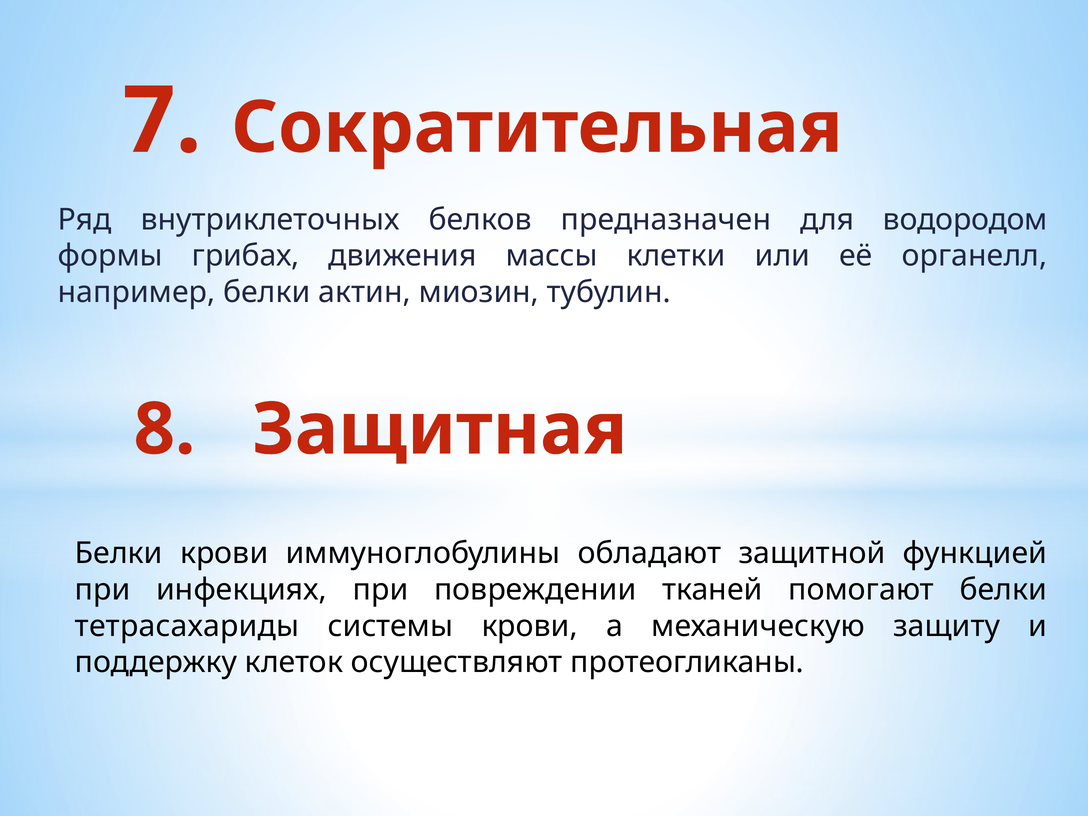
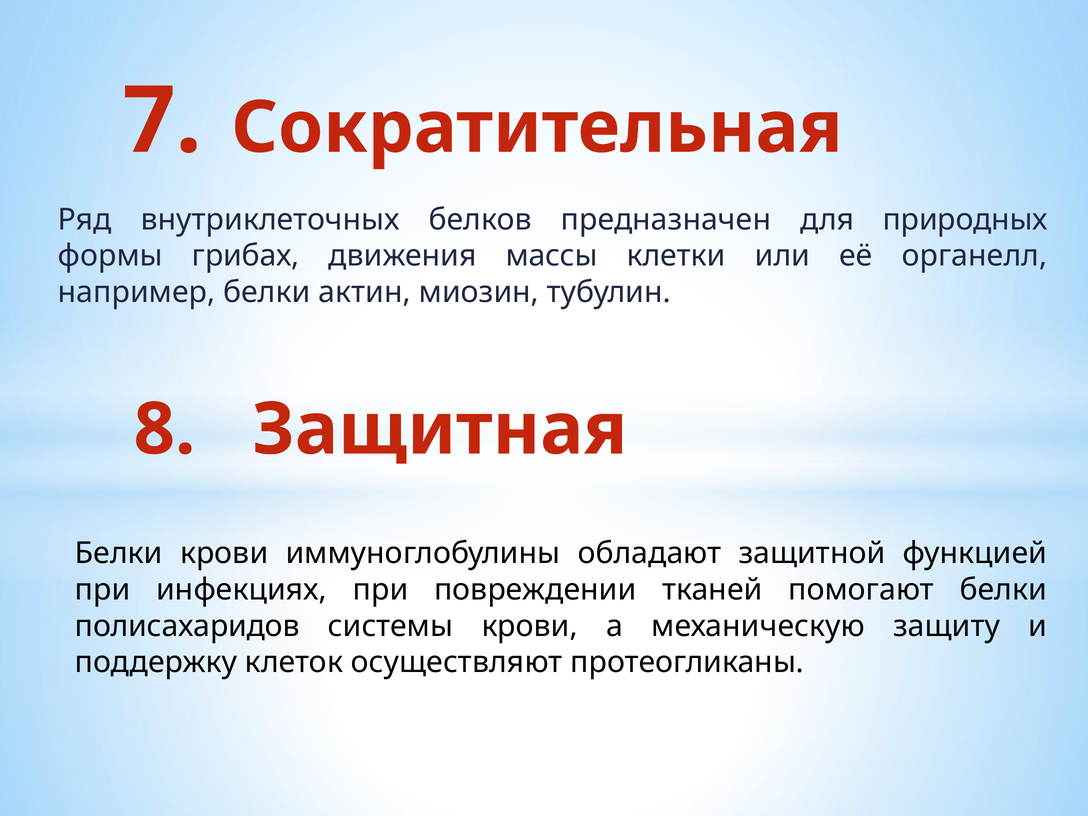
водородом: водородом -> природных (965, 220)
тетрасахариды: тетрасахариды -> полисахаридов (187, 626)
